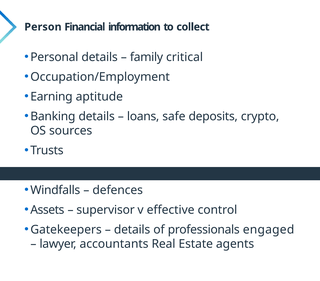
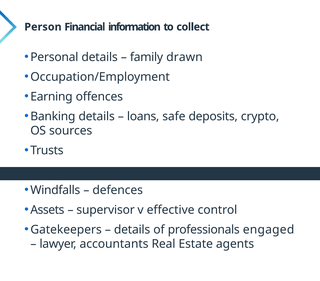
critical: critical -> drawn (185, 57)
aptitude: aptitude -> offences (99, 96)
